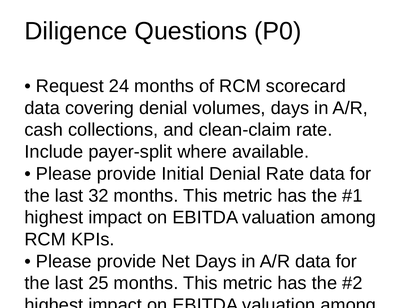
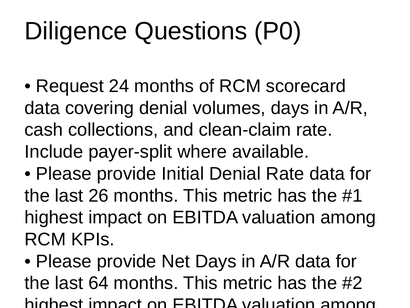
32: 32 -> 26 (98, 195)
25: 25 -> 64 (98, 283)
